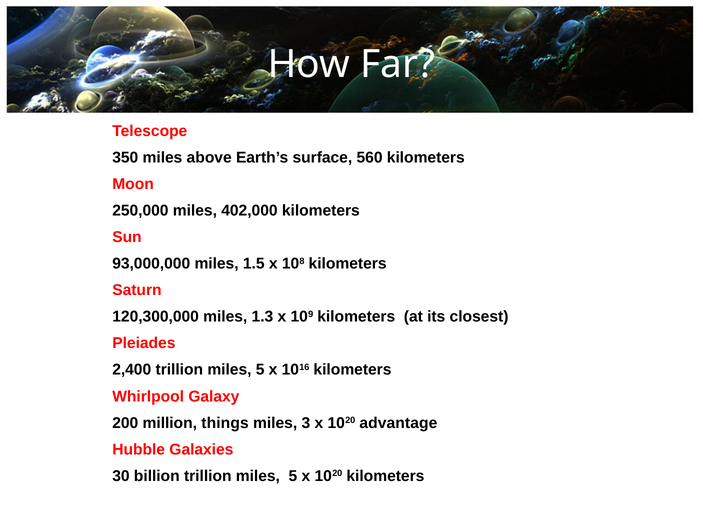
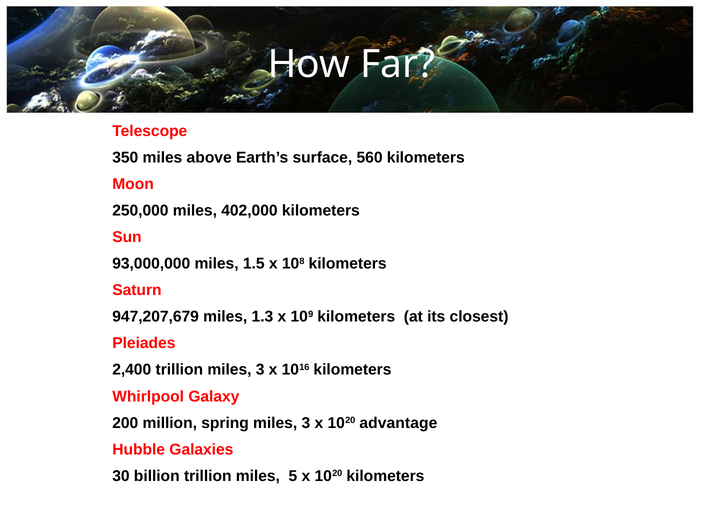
120,300,000: 120,300,000 -> 947,207,679 (156, 317)
2,400 trillion miles 5: 5 -> 3 (260, 370)
things: things -> spring (225, 423)
